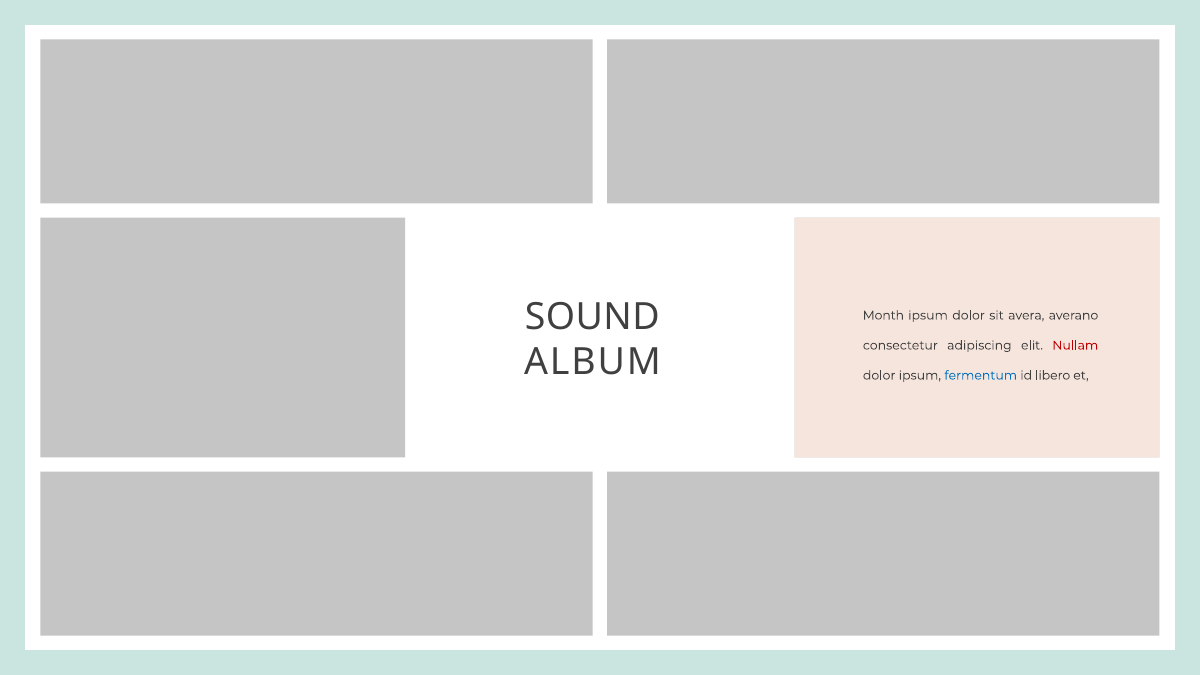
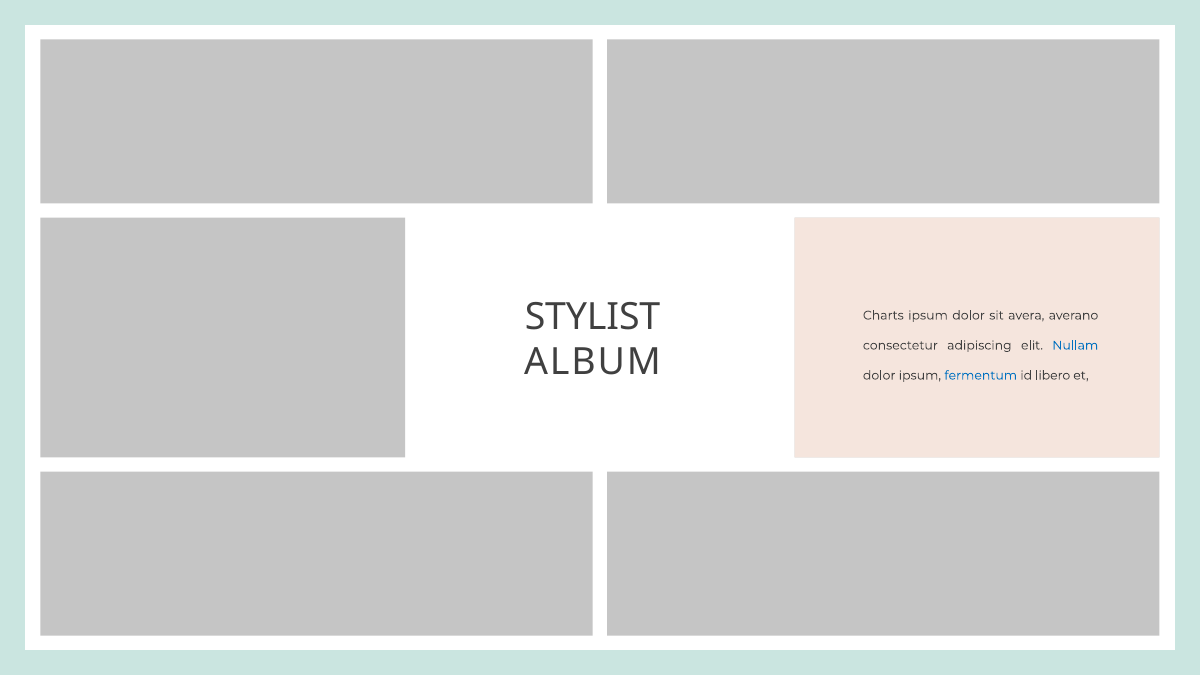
SOUND: SOUND -> STYLIST (593, 317)
Month: Month -> Charts (883, 315)
Nullam colour: red -> blue (1075, 345)
